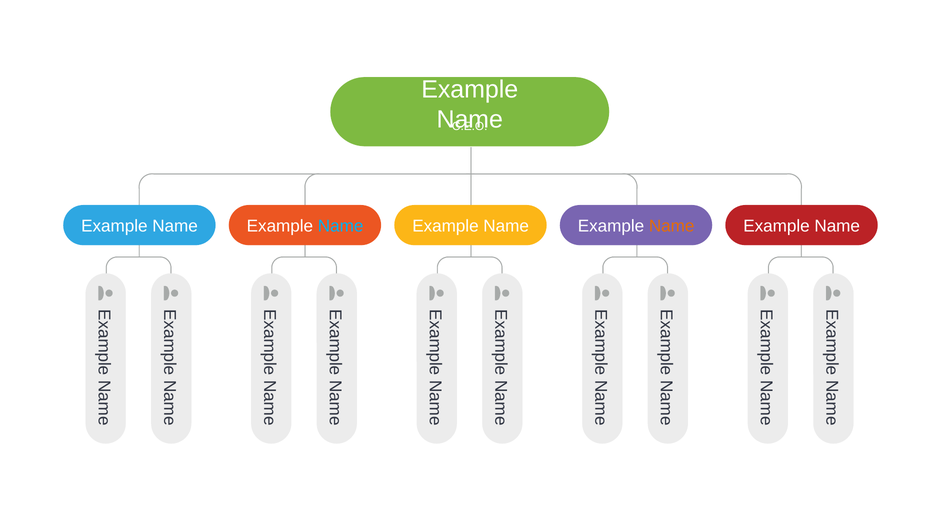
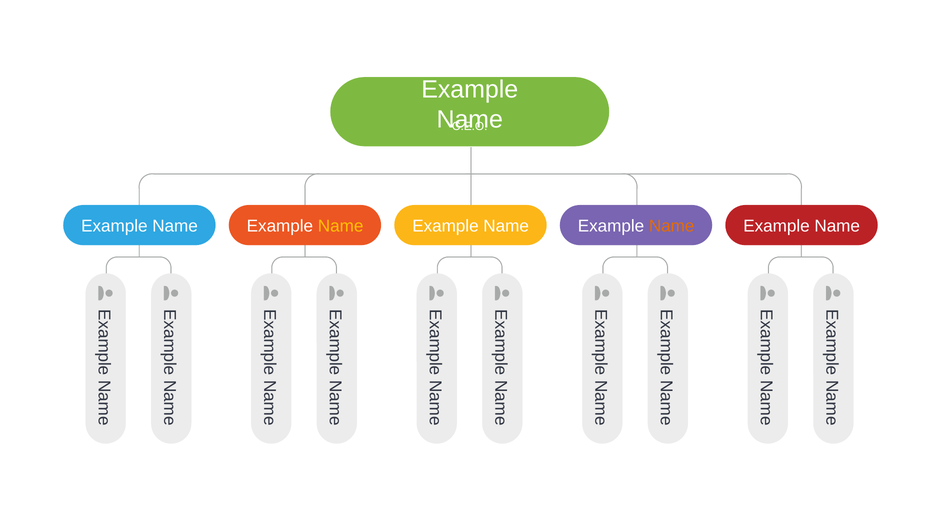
Name colour: light blue -> yellow (341, 227)
